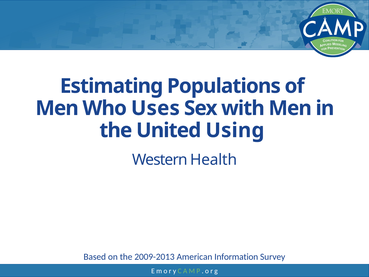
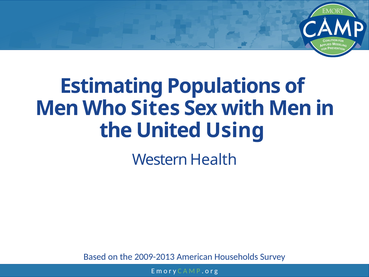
Uses: Uses -> Sites (155, 108)
Information: Information -> Households (236, 257)
